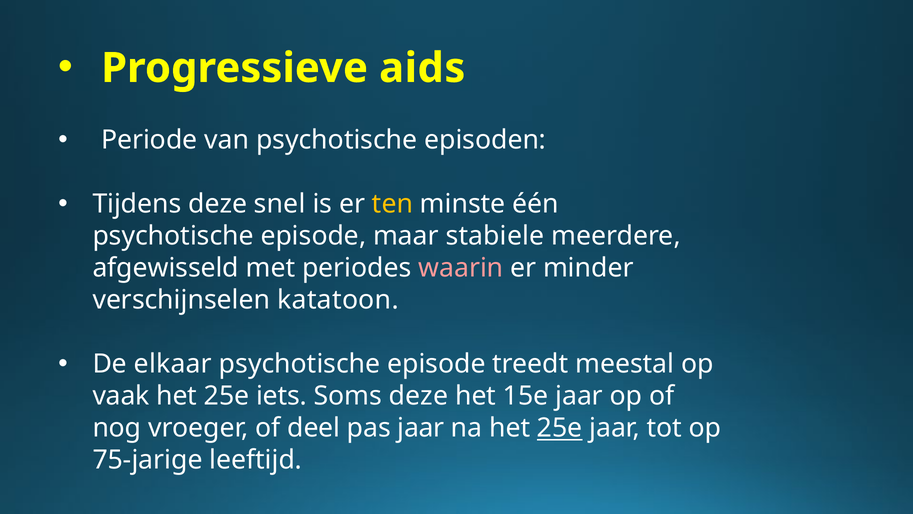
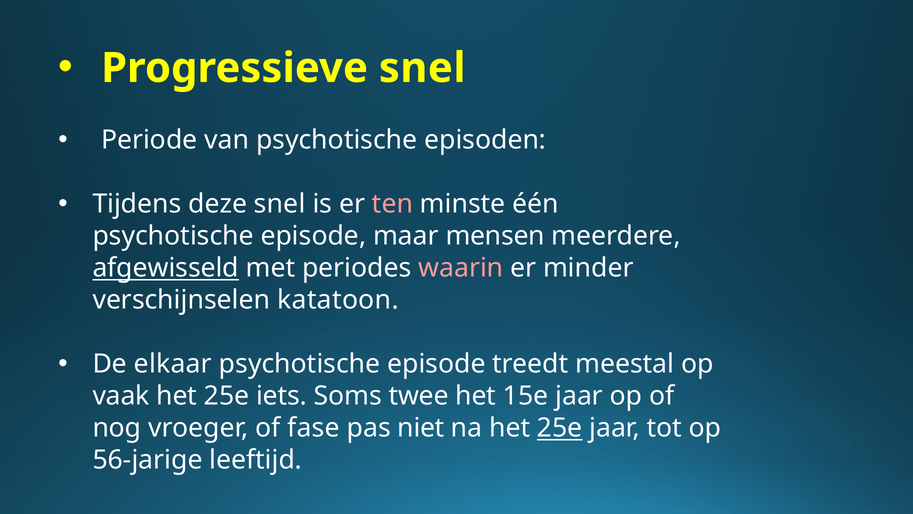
Progressieve aids: aids -> snel (422, 68)
ten colour: yellow -> pink (392, 204)
stabiele: stabiele -> mensen (495, 236)
afgewisseld underline: none -> present (166, 268)
Soms deze: deze -> twee (419, 396)
deel: deel -> fase (314, 428)
pas jaar: jaar -> niet (421, 428)
75-jarige: 75-jarige -> 56-jarige (148, 460)
